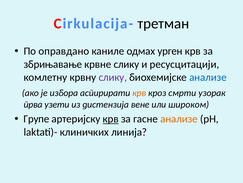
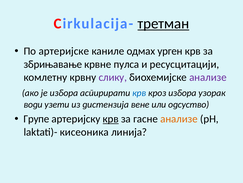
третман underline: none -> present (163, 24)
оправдано: оправдано -> артеријске (64, 51)
крвне слику: слику -> пулса (126, 64)
анализе colour: blue -> purple (208, 77)
крв colour: orange -> blue (139, 93)
кроз смрти: смрти -> избора (182, 93)
прва: прва -> води (33, 104)
широком: широком -> одсуство (189, 104)
клиничких: клиничких -> кисеоника (84, 131)
